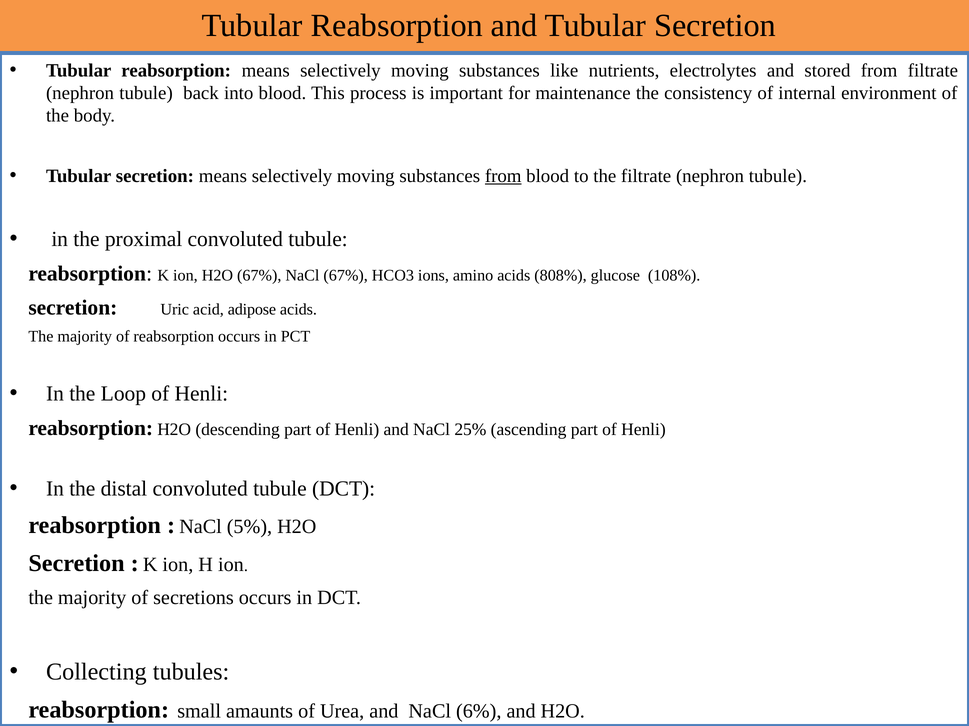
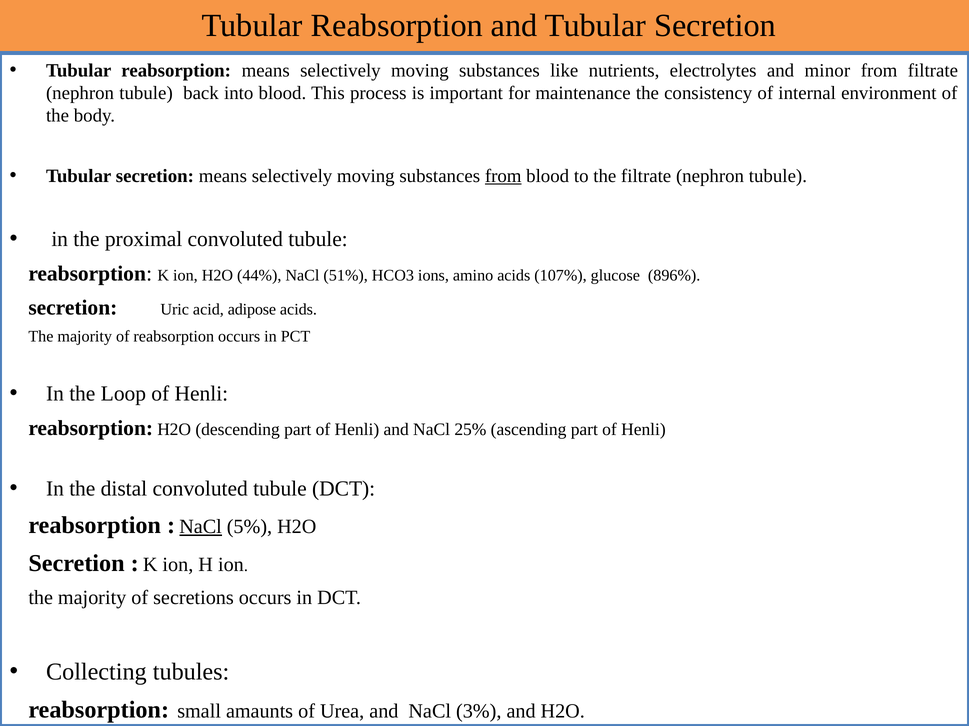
stored: stored -> minor (827, 70)
H2O 67%: 67% -> 44% (259, 275)
NaCl 67%: 67% -> 51% (346, 275)
808%: 808% -> 107% (561, 275)
108%: 108% -> 896% (674, 275)
NaCl underline: none -> present (201, 527)
6%: 6% -> 3% (479, 712)
